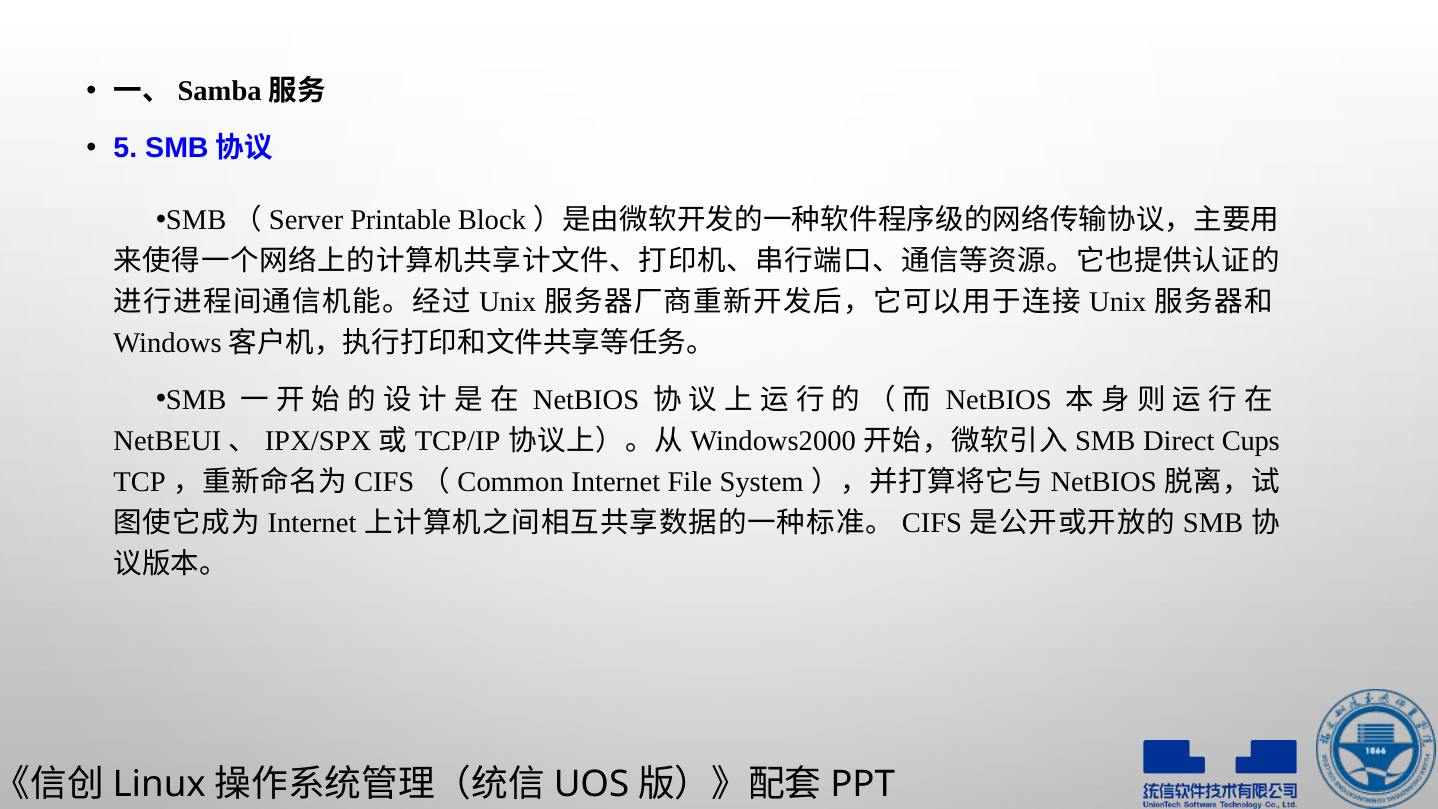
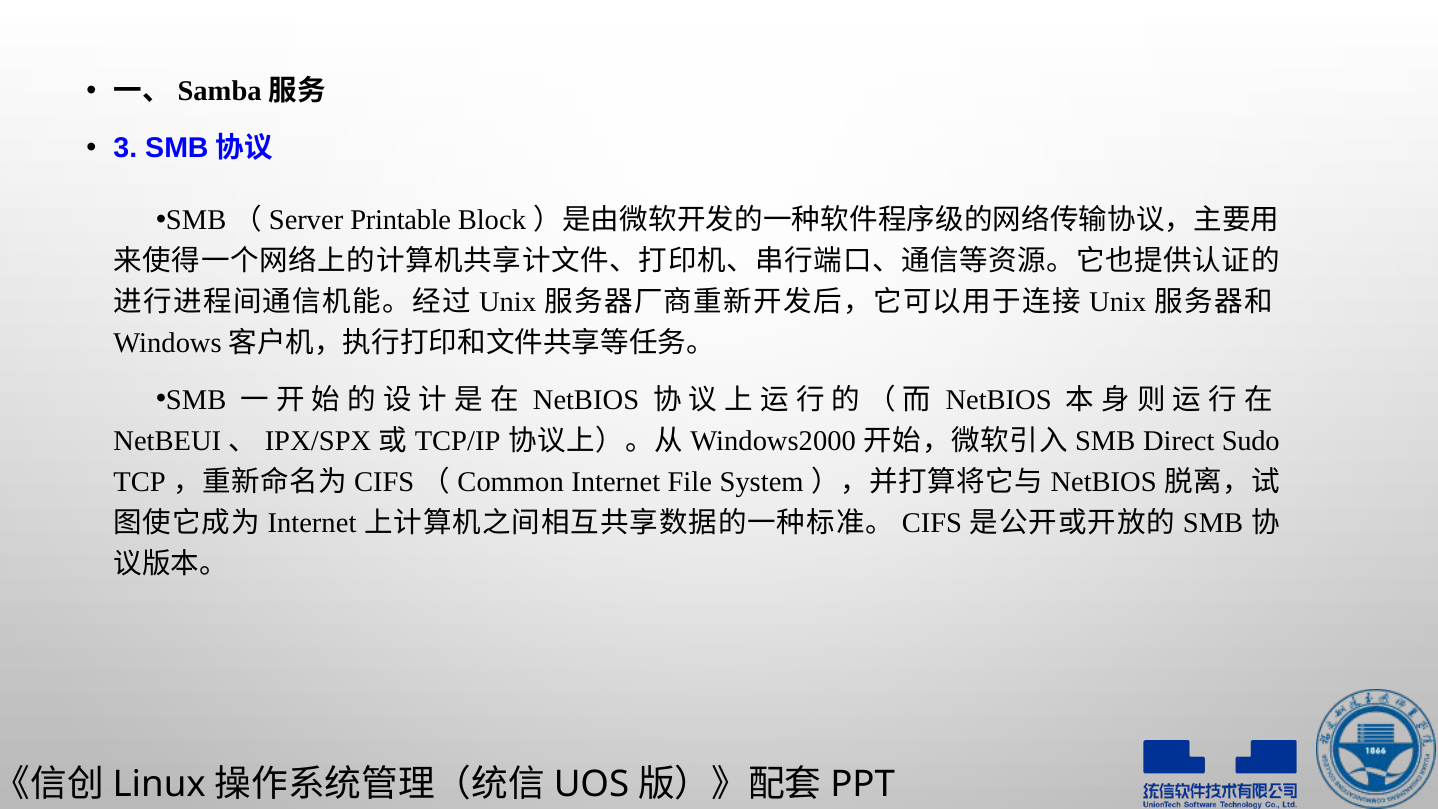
5: 5 -> 3 (125, 148)
Cups: Cups -> Sudo (1251, 441)
